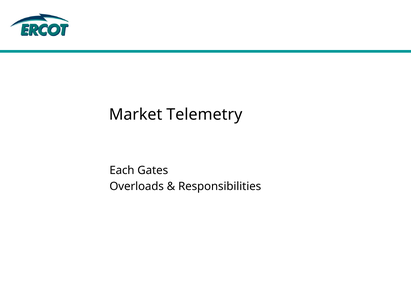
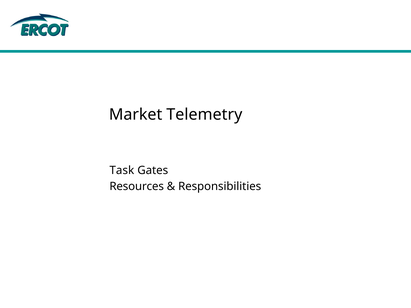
Each: Each -> Task (122, 171)
Overloads: Overloads -> Resources (137, 187)
